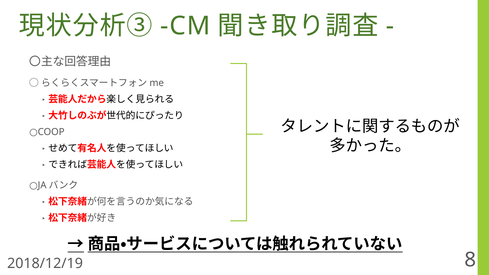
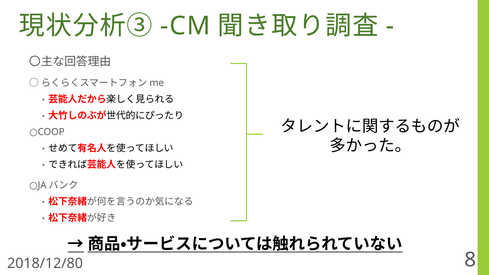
2018/12/19: 2018/12/19 -> 2018/12/80 (45, 264)
